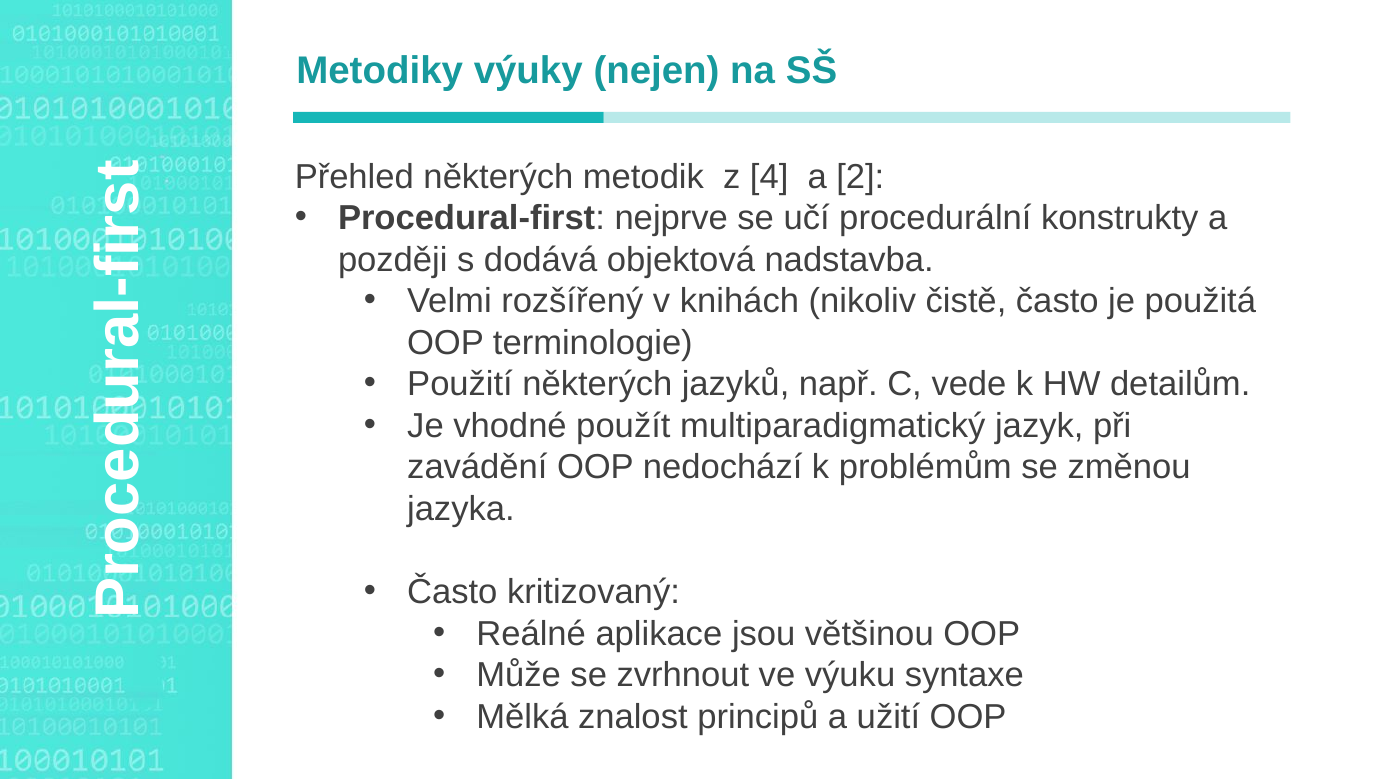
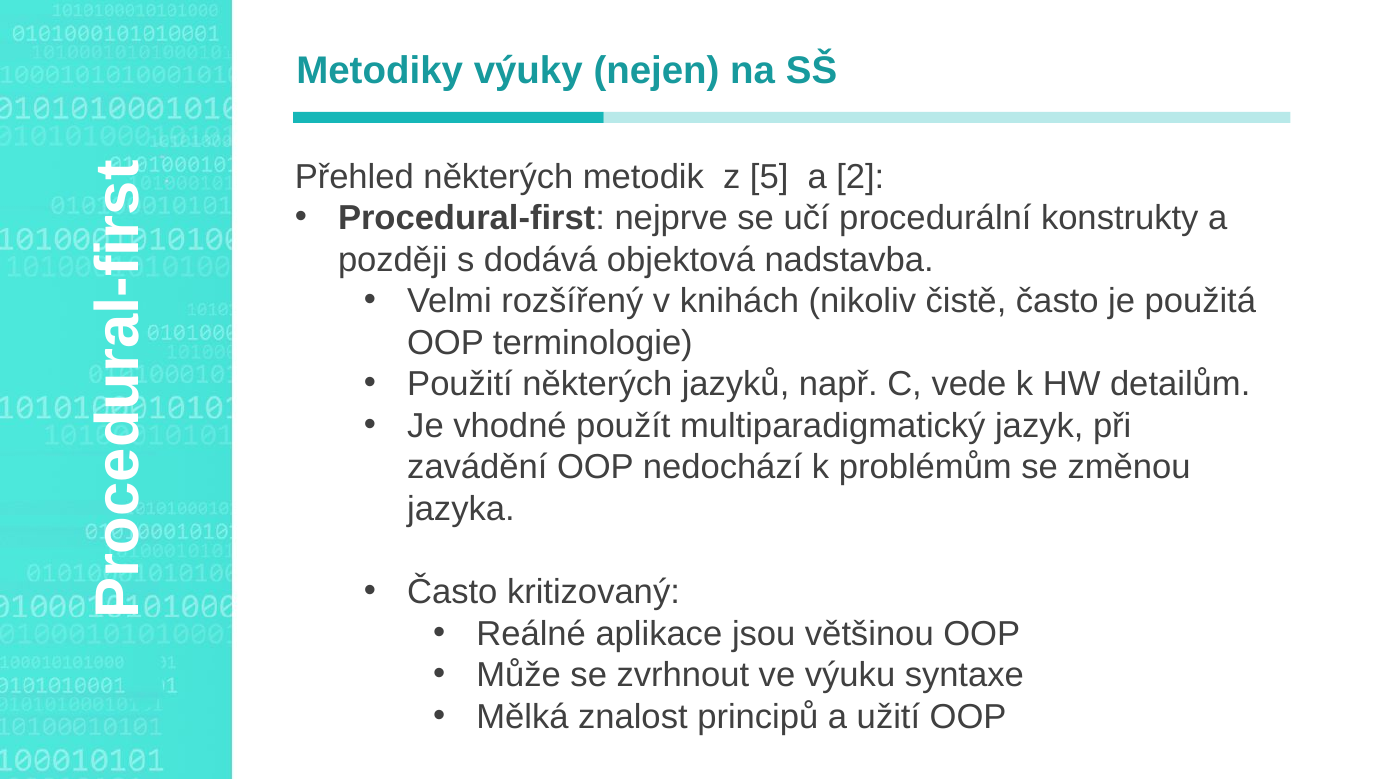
4: 4 -> 5 (769, 177)
